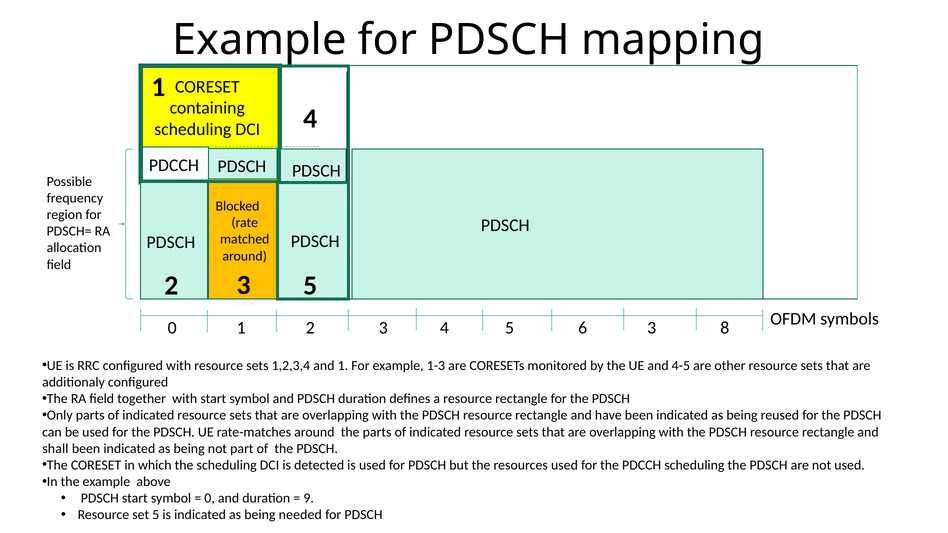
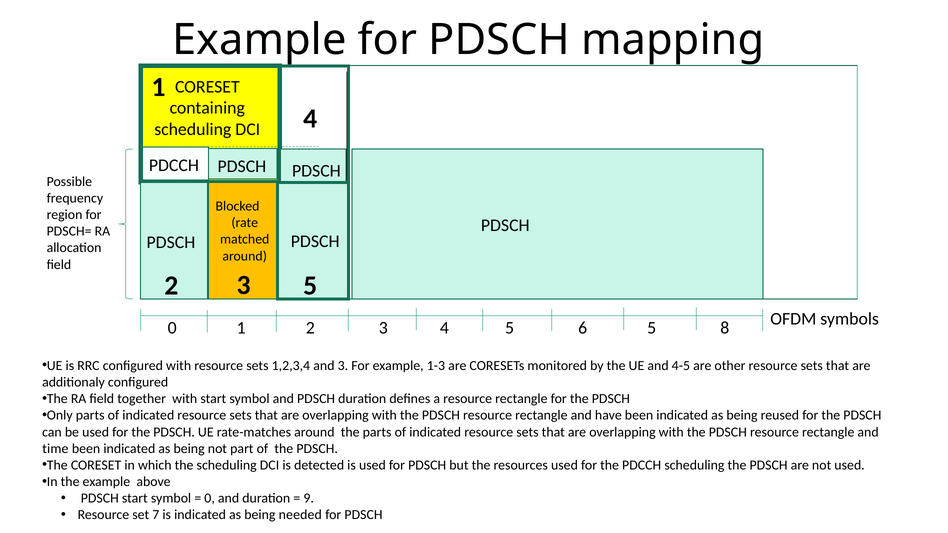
6 3: 3 -> 5 (652, 328)
and 1: 1 -> 3 (343, 366)
shall: shall -> time (55, 449)
set 5: 5 -> 7 (156, 515)
